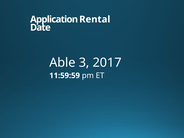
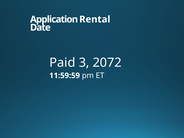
Able: Able -> Paid (62, 63)
2017: 2017 -> 2072 (107, 63)
